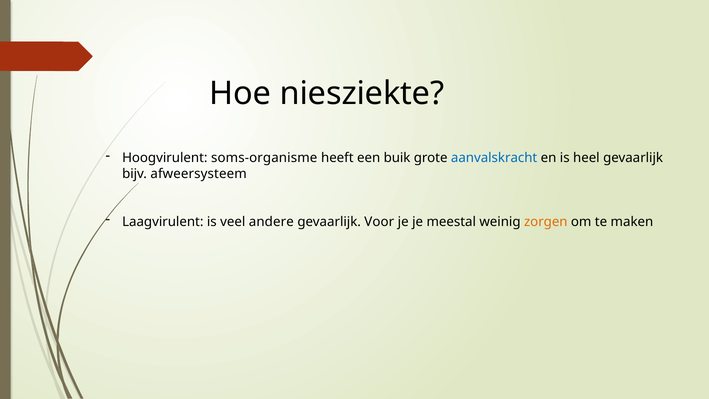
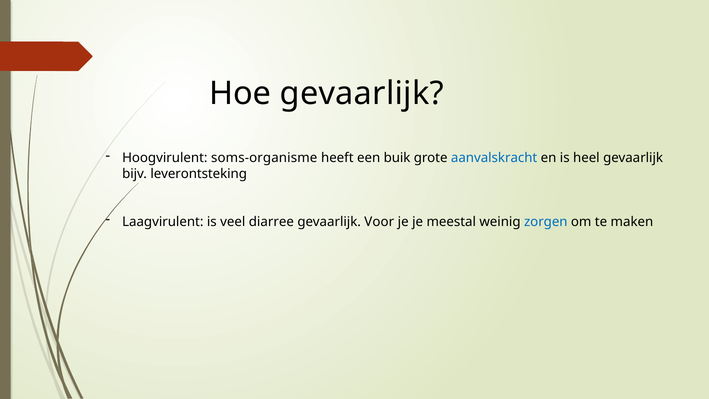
Hoe niesziekte: niesziekte -> gevaarlijk (362, 93)
afweersysteem: afweersysteem -> leverontsteking (199, 174)
andere: andere -> diarree (271, 222)
zorgen colour: orange -> blue (546, 222)
